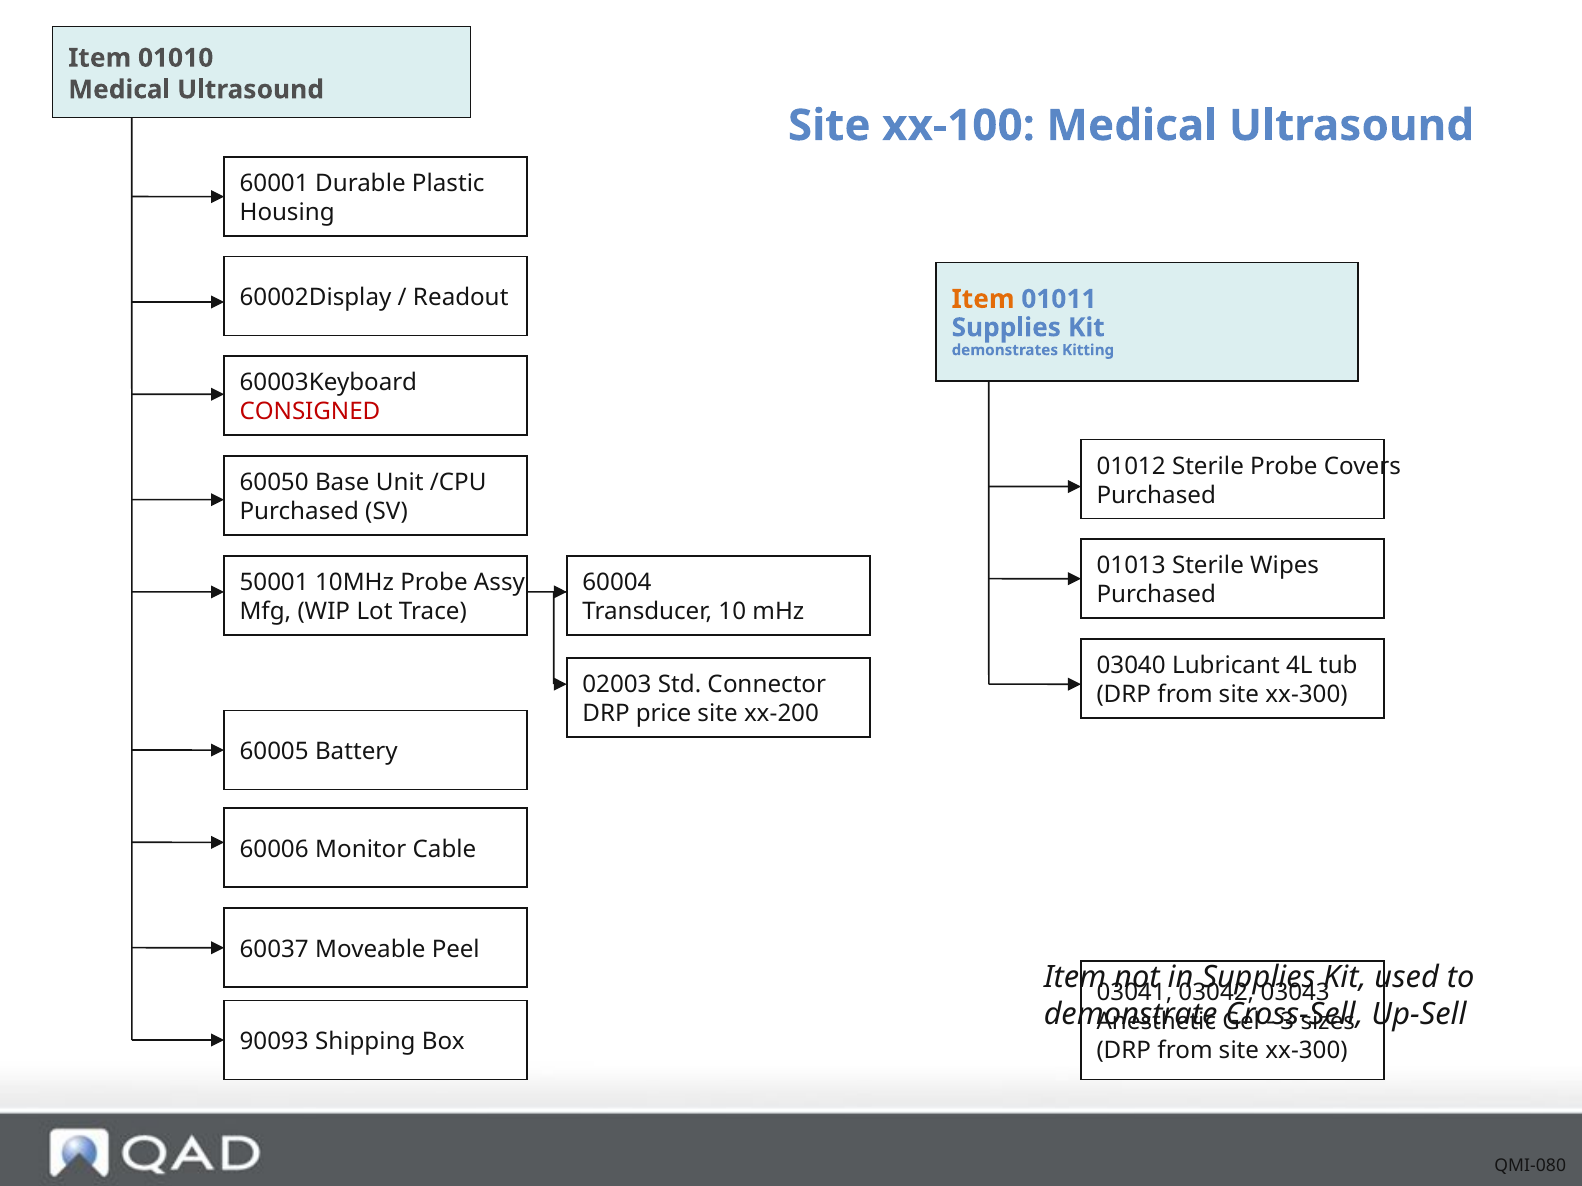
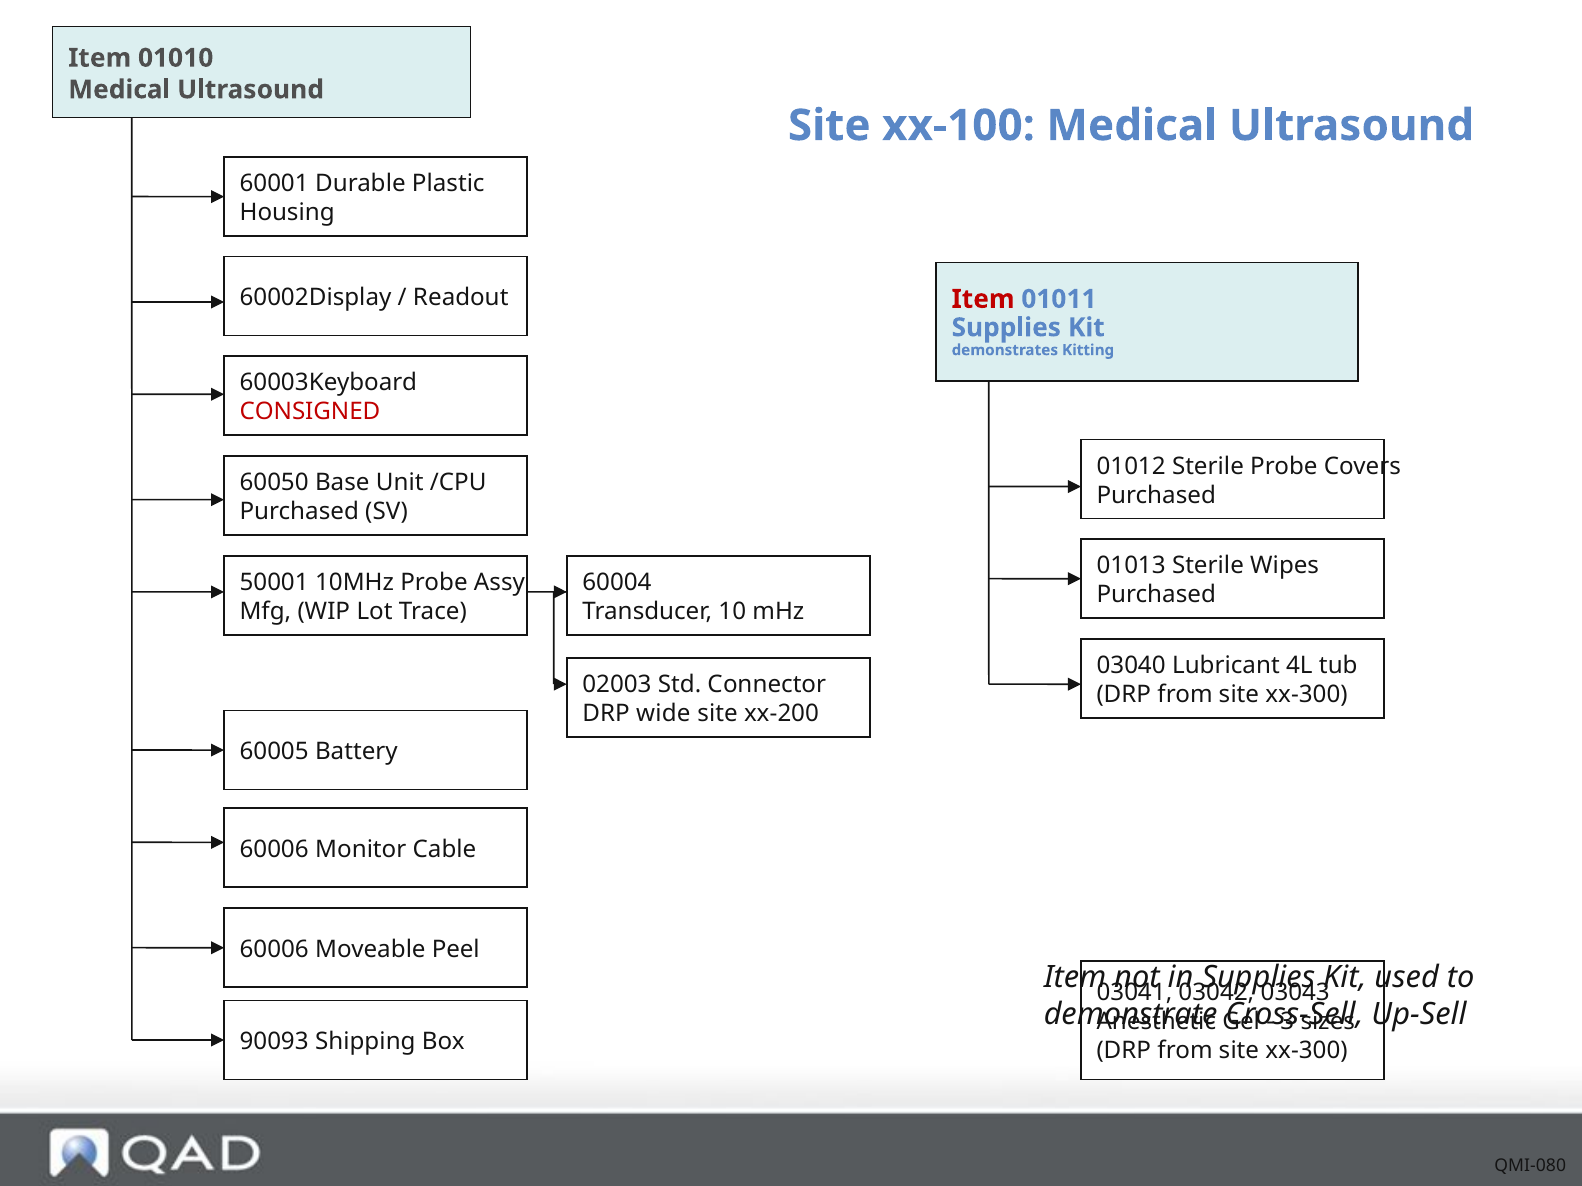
Item colour: orange -> red (983, 299)
price: price -> wide (663, 714)
60037: 60037 -> 60006 (274, 950)
